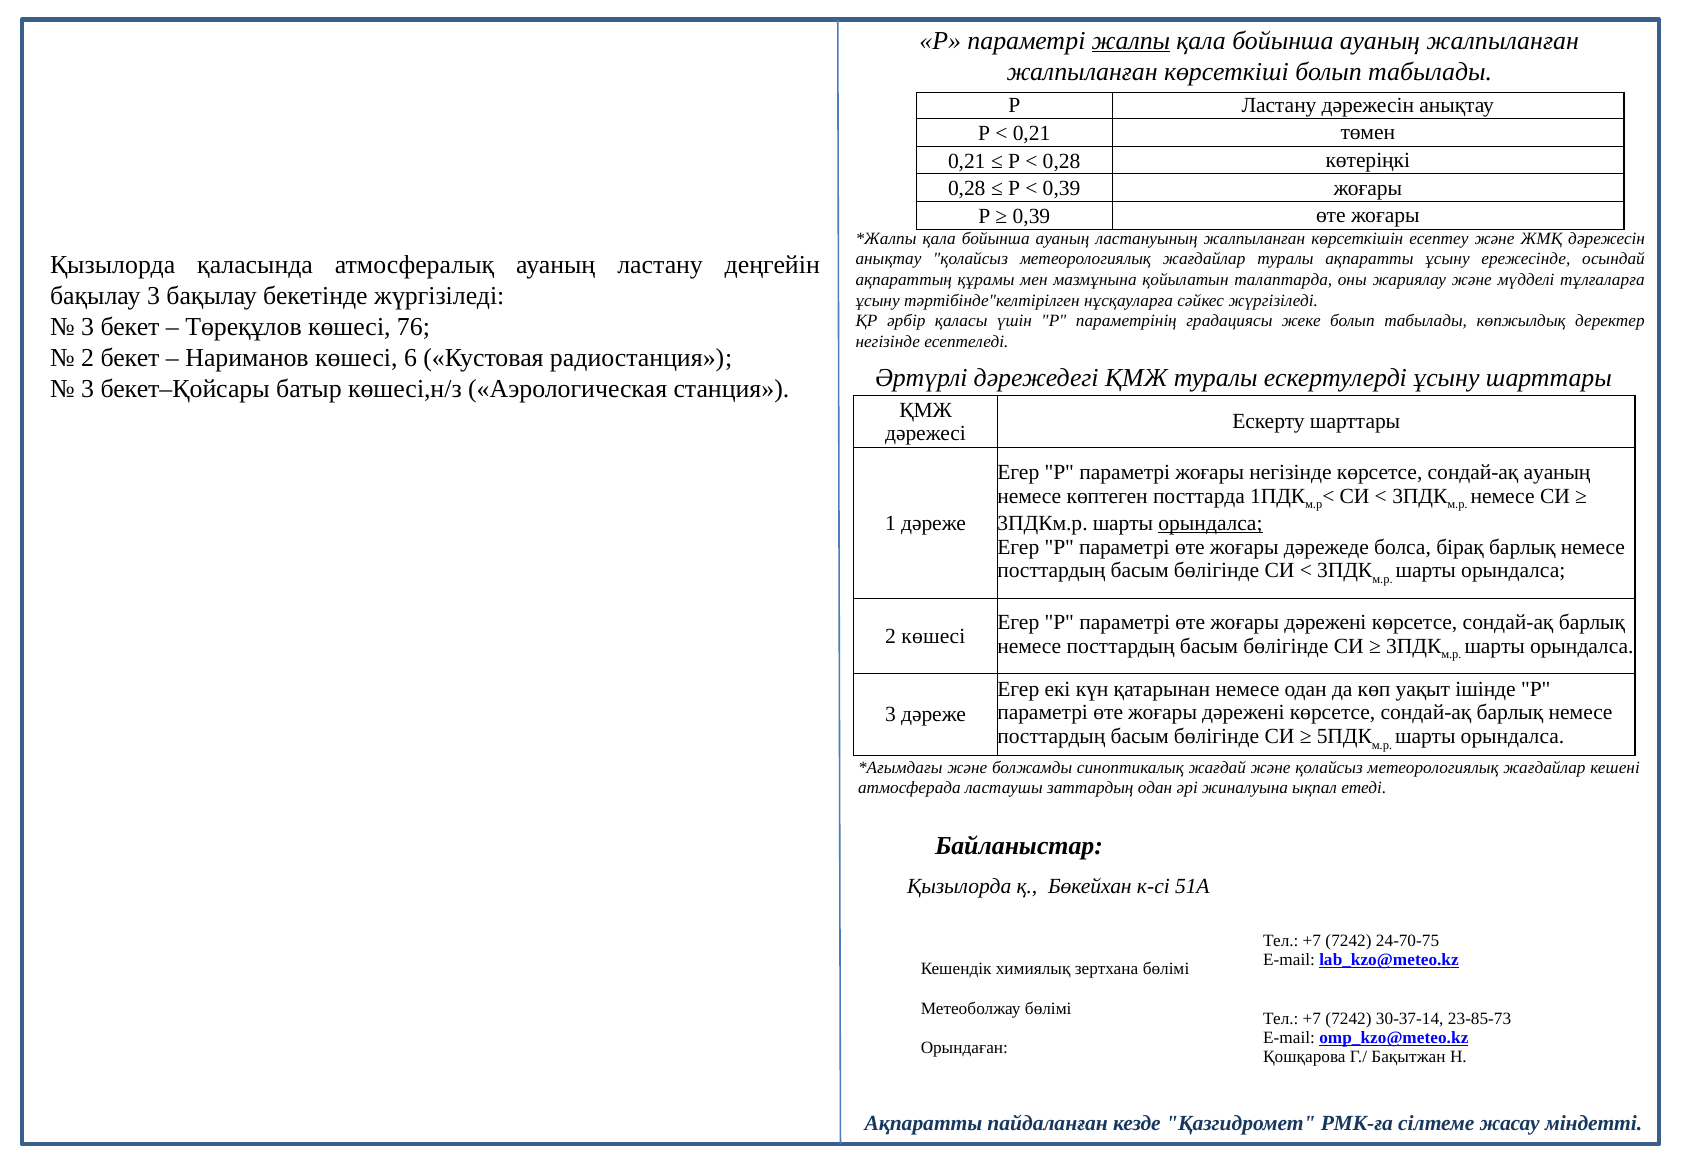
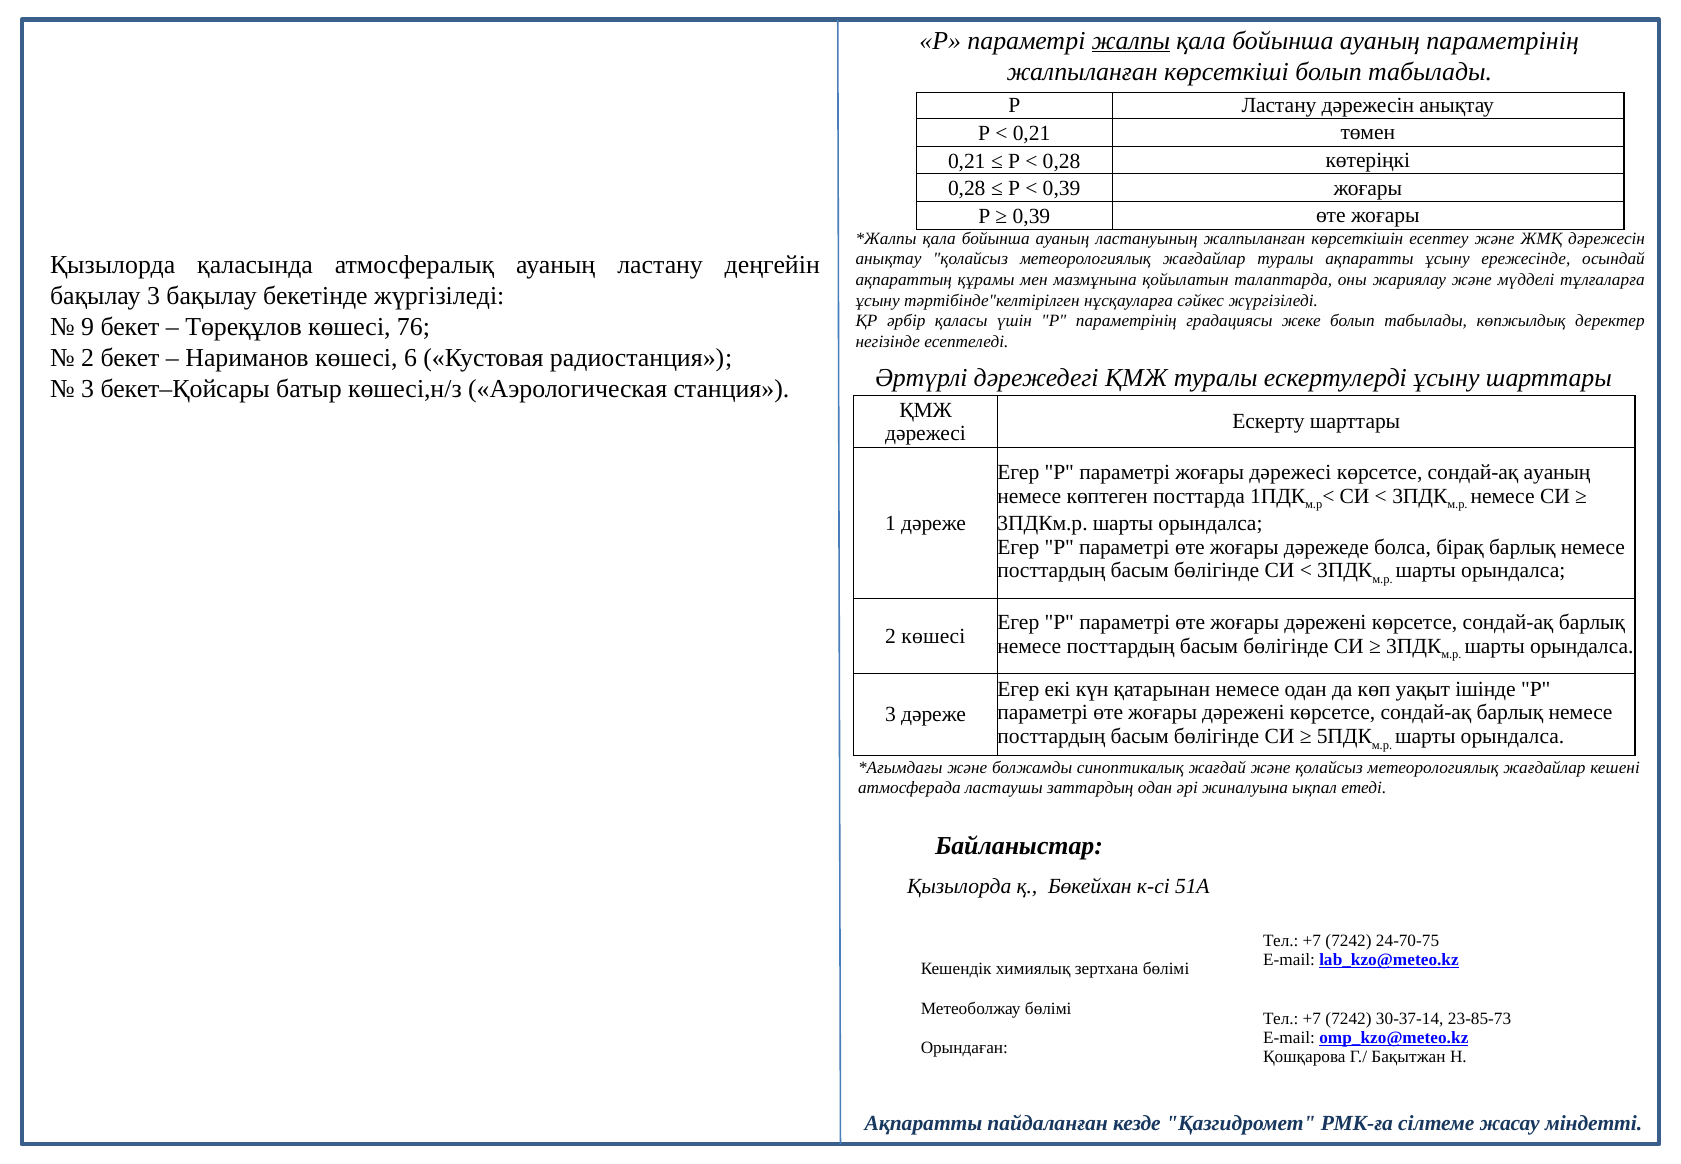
ауаның жалпыланған: жалпыланған -> параметрінің (1503, 41)
3: 3 -> 9 (88, 327)
жоғары негізінде: негізінде -> дәрежесі (1290, 472)
орындалса underline: present -> none (1210, 523)
